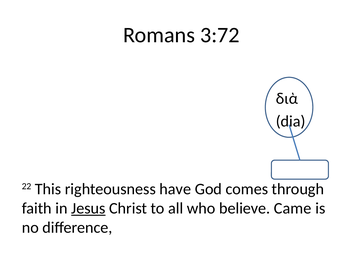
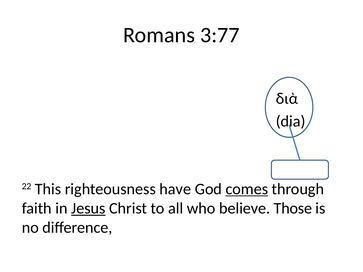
3:72: 3:72 -> 3:77 (220, 35)
comes underline: none -> present (247, 189)
Came: Came -> Those (293, 208)
